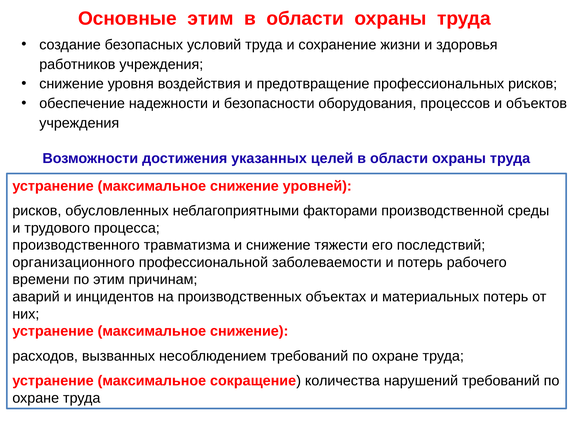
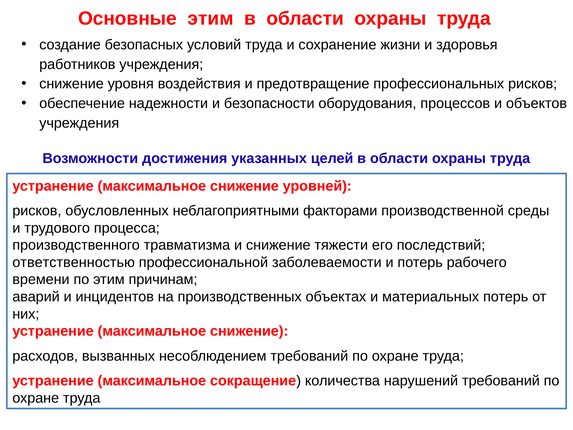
организационного: организационного -> ответственностью (74, 262)
